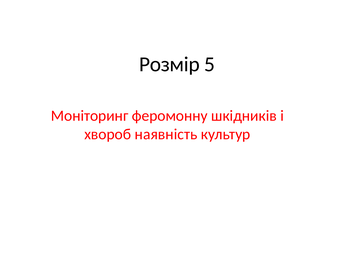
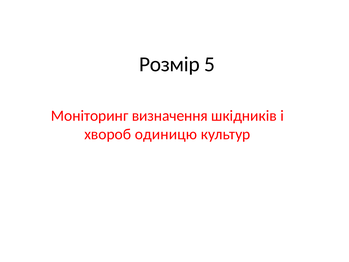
феромонну: феромонну -> визначення (170, 116)
наявність: наявність -> одиницю (166, 134)
